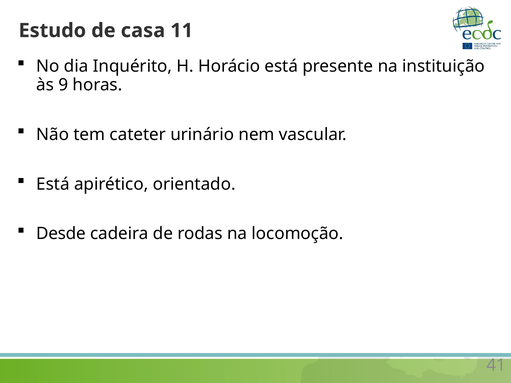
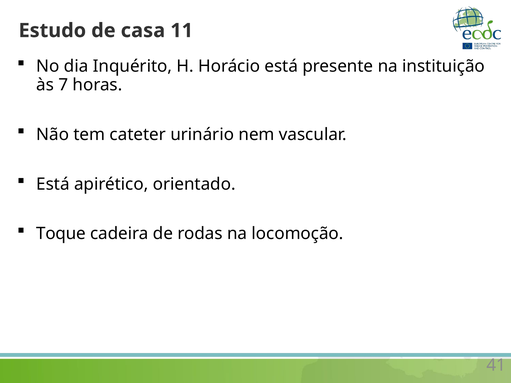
9: 9 -> 7 (63, 85)
Desde: Desde -> Toque (61, 234)
